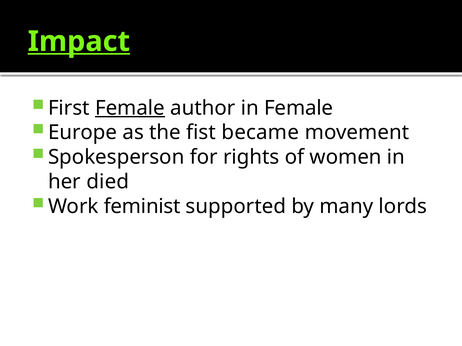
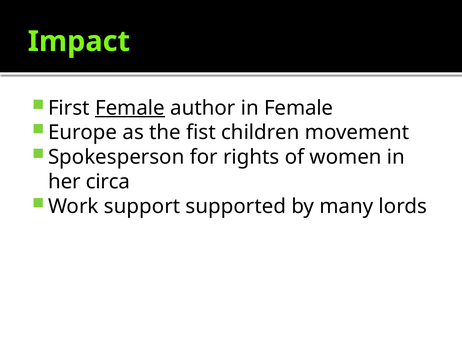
Impact underline: present -> none (79, 42)
became: became -> children (260, 133)
died: died -> circa (108, 182)
feminist: feminist -> support (142, 207)
